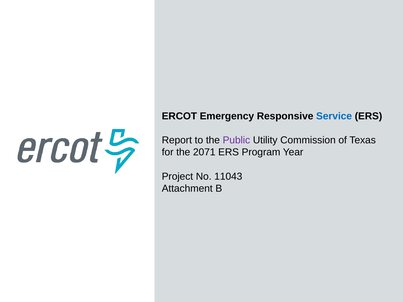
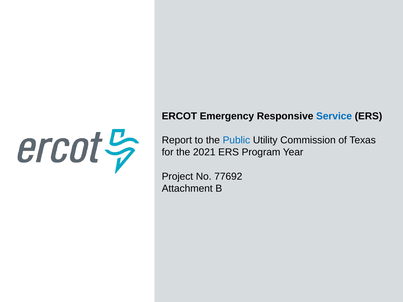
Public colour: purple -> blue (236, 140)
2071: 2071 -> 2021 (204, 152)
11043: 11043 -> 77692 (228, 177)
